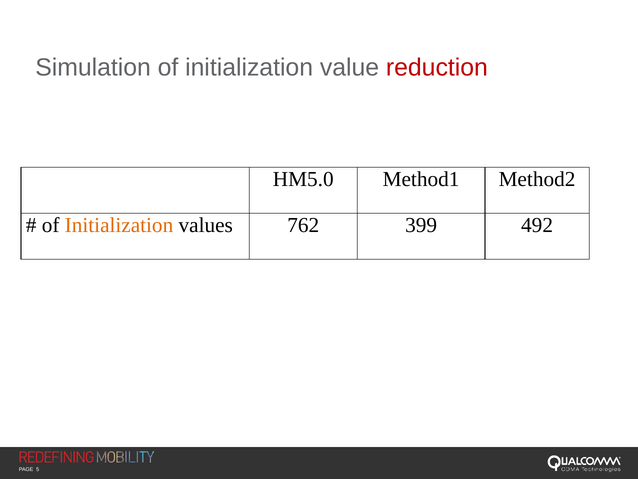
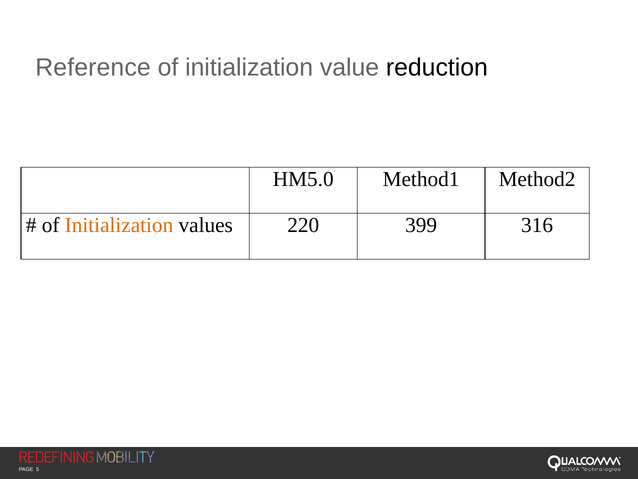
Simulation: Simulation -> Reference (93, 68)
reduction colour: red -> black (437, 68)
762: 762 -> 220 (303, 225)
492: 492 -> 316 (537, 225)
